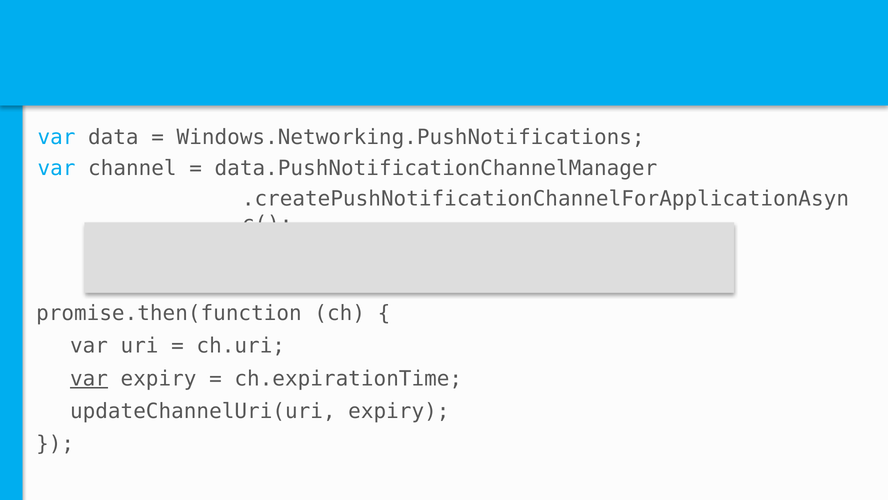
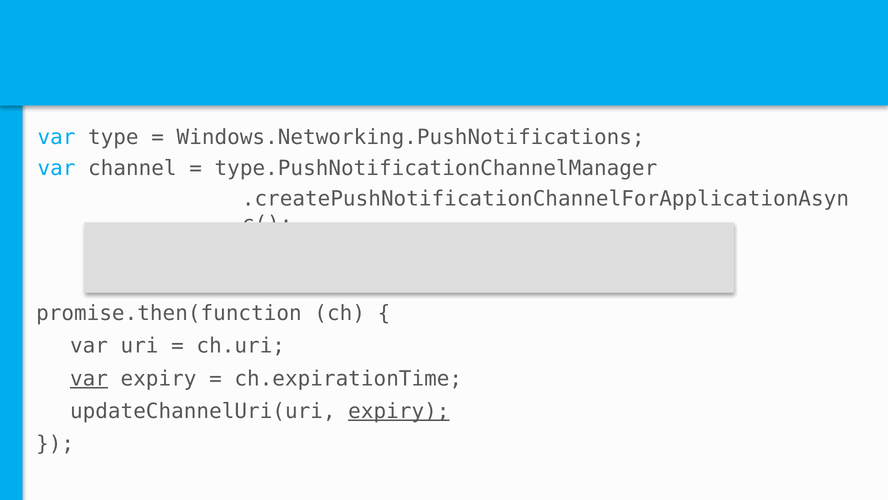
data: data -> type (113, 137)
data.PushNotificationChannelManager: data.PushNotificationChannelManager -> type.PushNotificationChannelManager (436, 168)
expiry underline: none -> present (399, 411)
